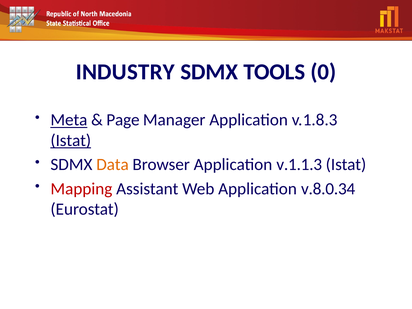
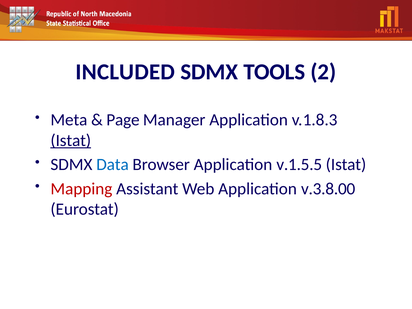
INDUSTRY: INDUSTRY -> INCLUDED (125, 72)
0: 0 -> 2 (323, 72)
Meta underline: present -> none (69, 120)
Data colour: orange -> blue (113, 165)
v.1.1.3: v.1.1.3 -> v.1.5.5 (299, 165)
v.8.0.34: v.8.0.34 -> v.3.8.00 (328, 189)
